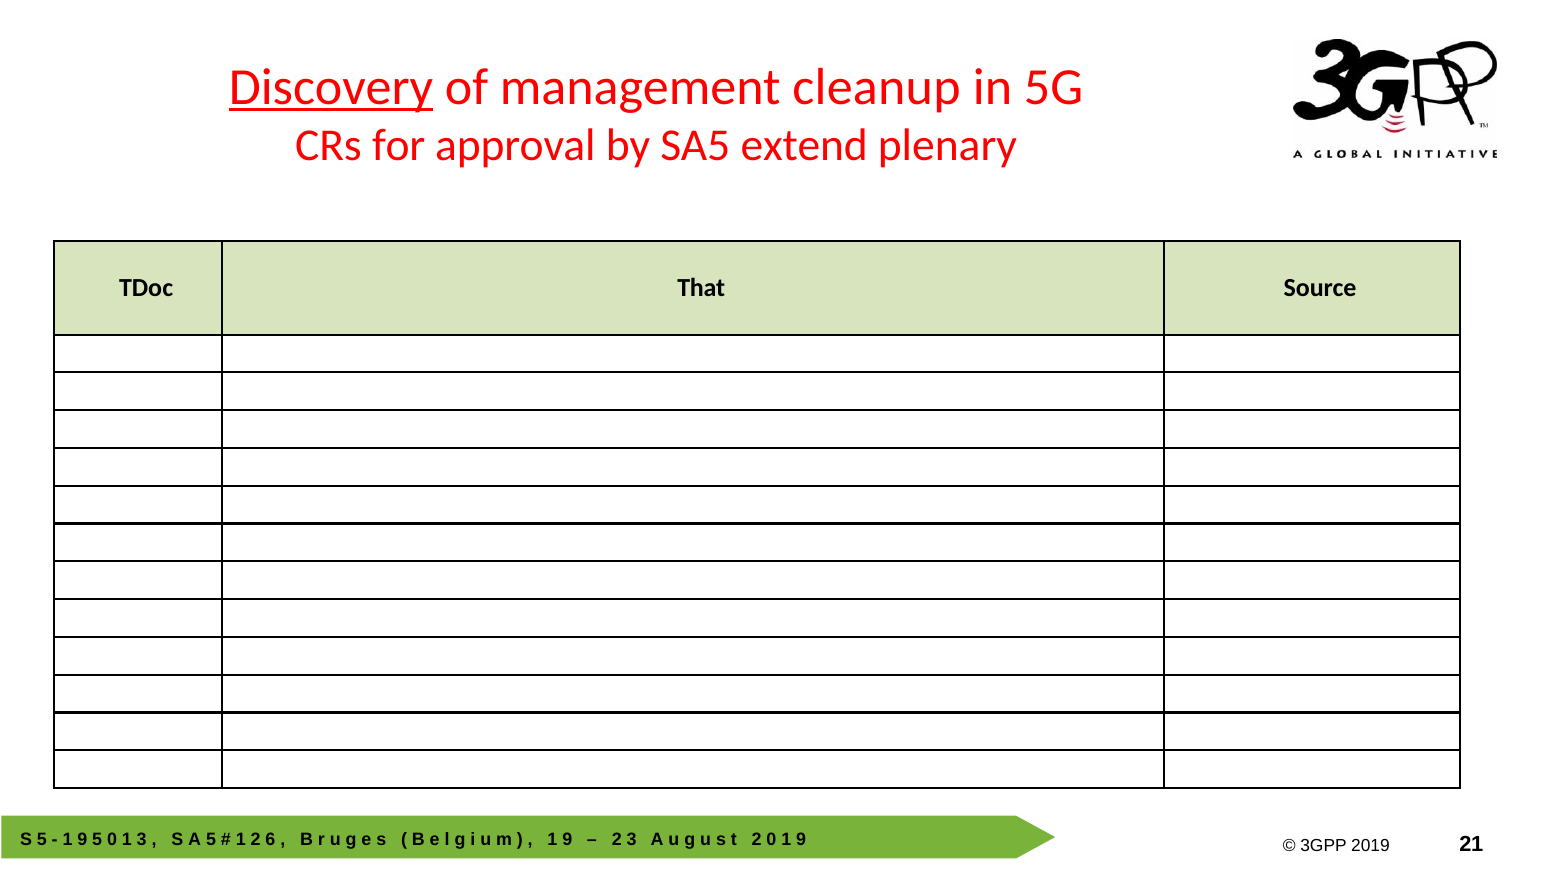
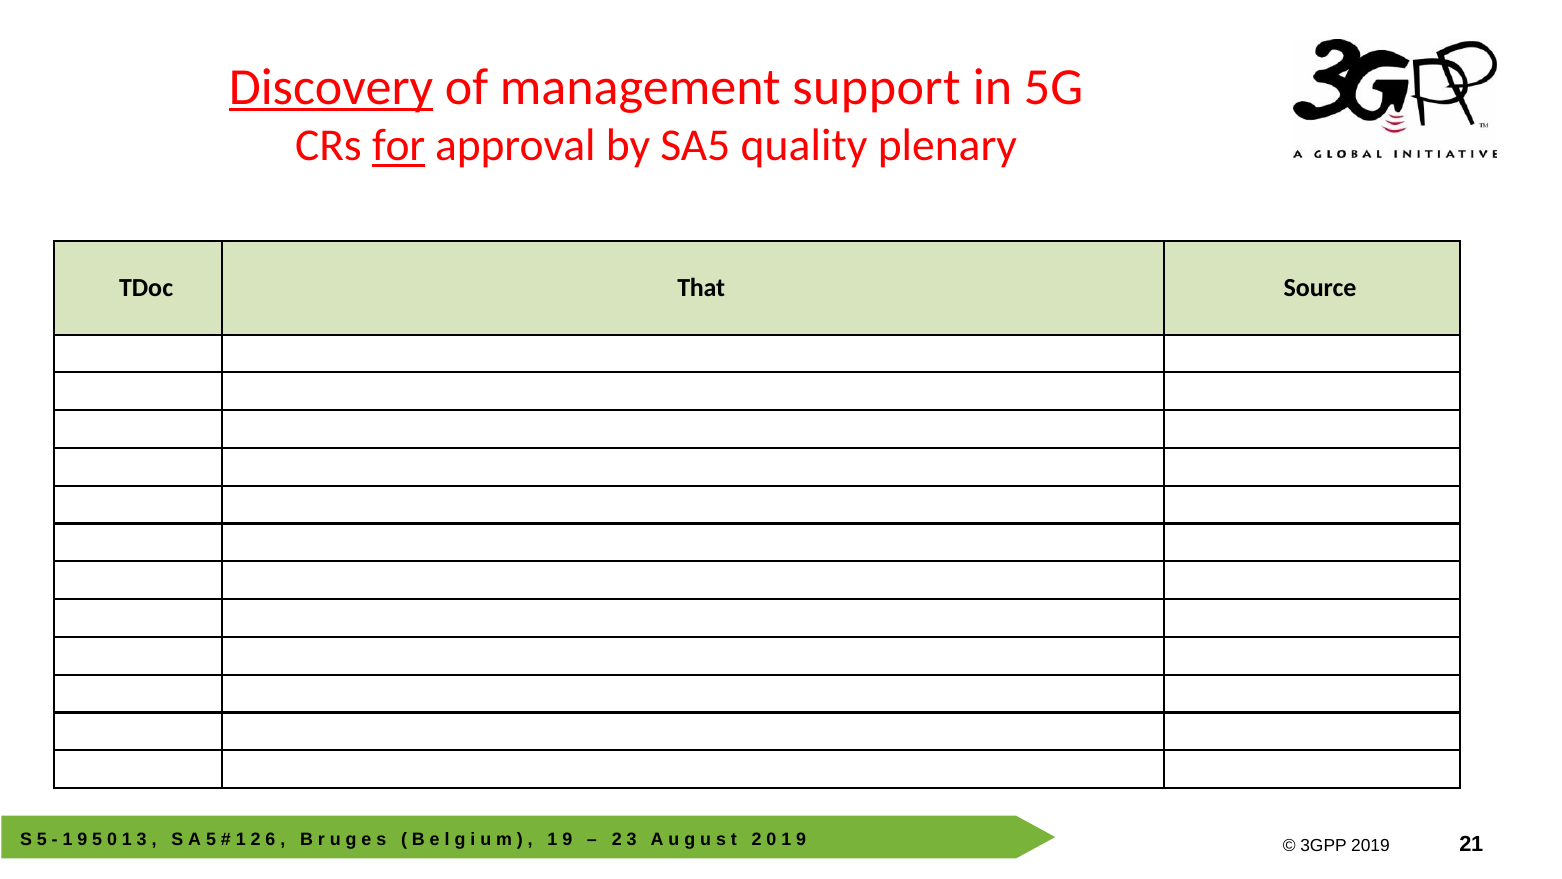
cleanup: cleanup -> support (876, 87)
for underline: none -> present (399, 146)
extend: extend -> quality (804, 146)
